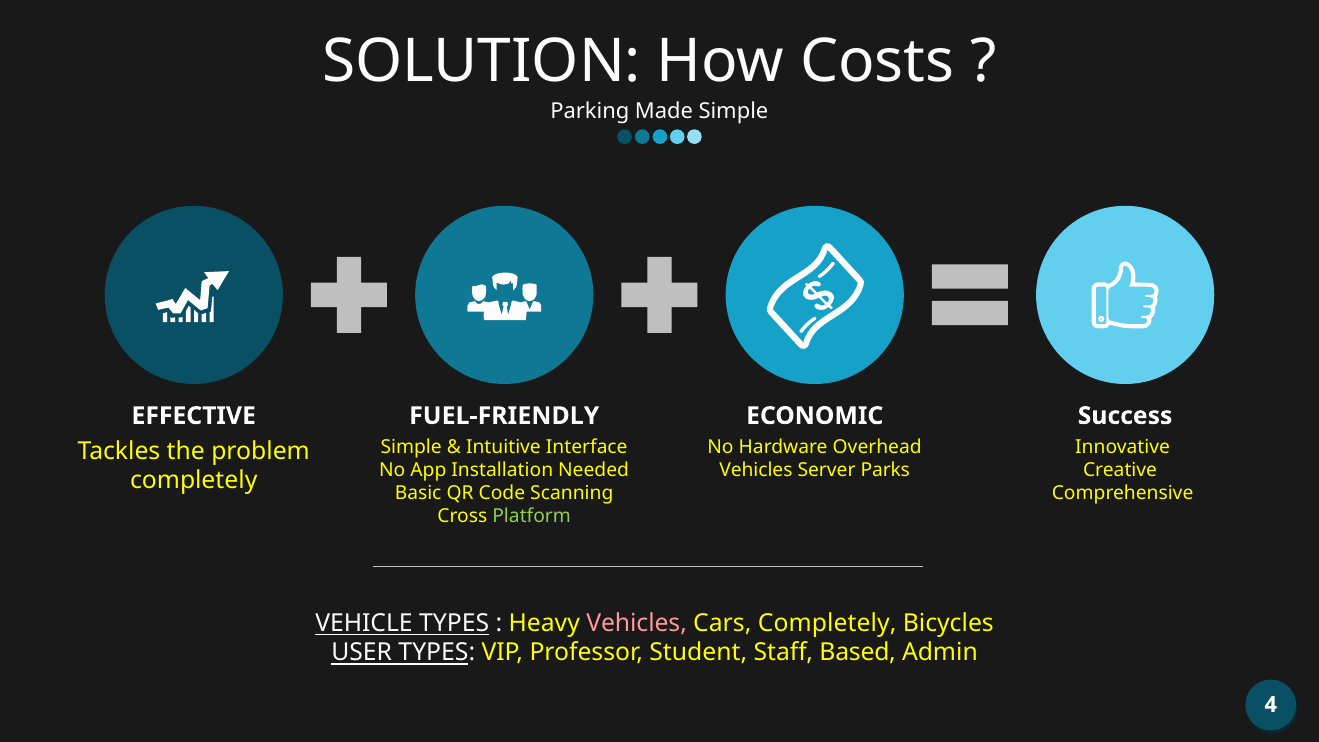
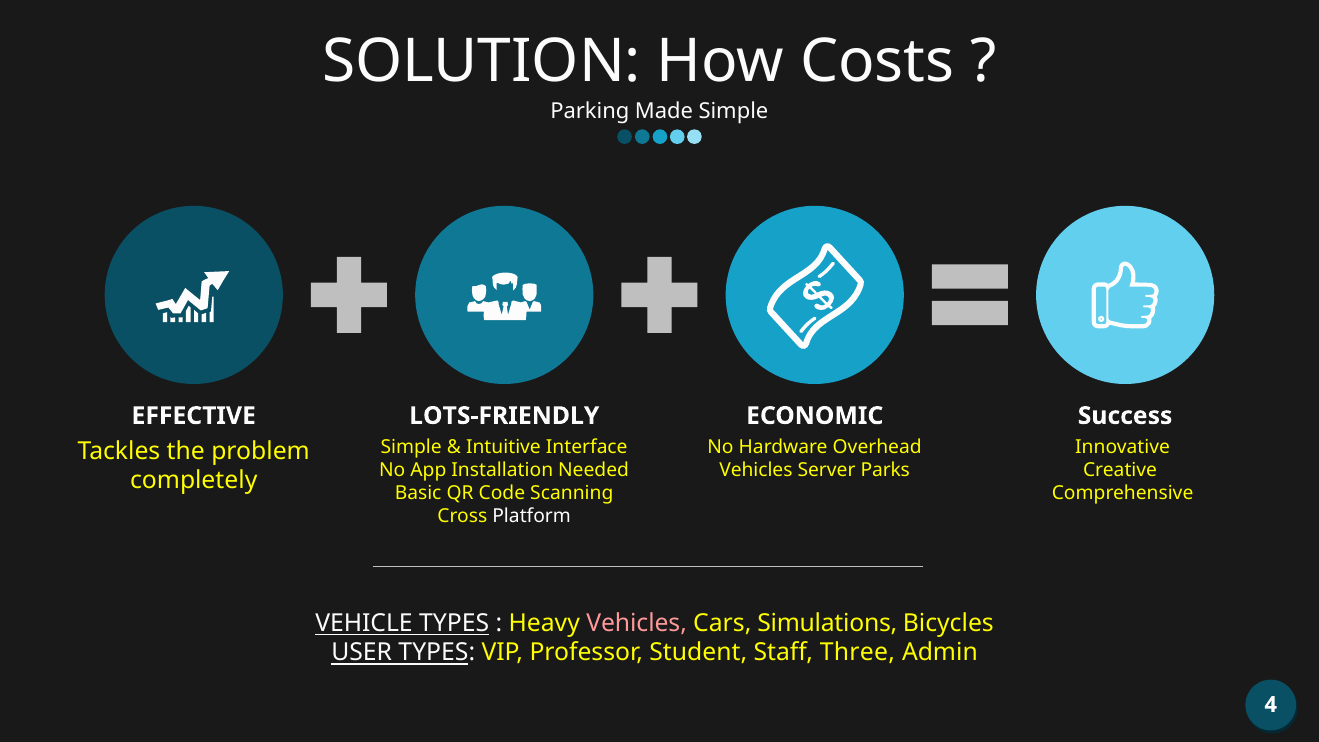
FUEL-FRIENDLY: FUEL-FRIENDLY -> LOTS-FRIENDLY (504, 416)
Platform colour: light green -> white (532, 517)
Cars Completely: Completely -> Simulations (827, 623)
Based: Based -> Three (857, 653)
